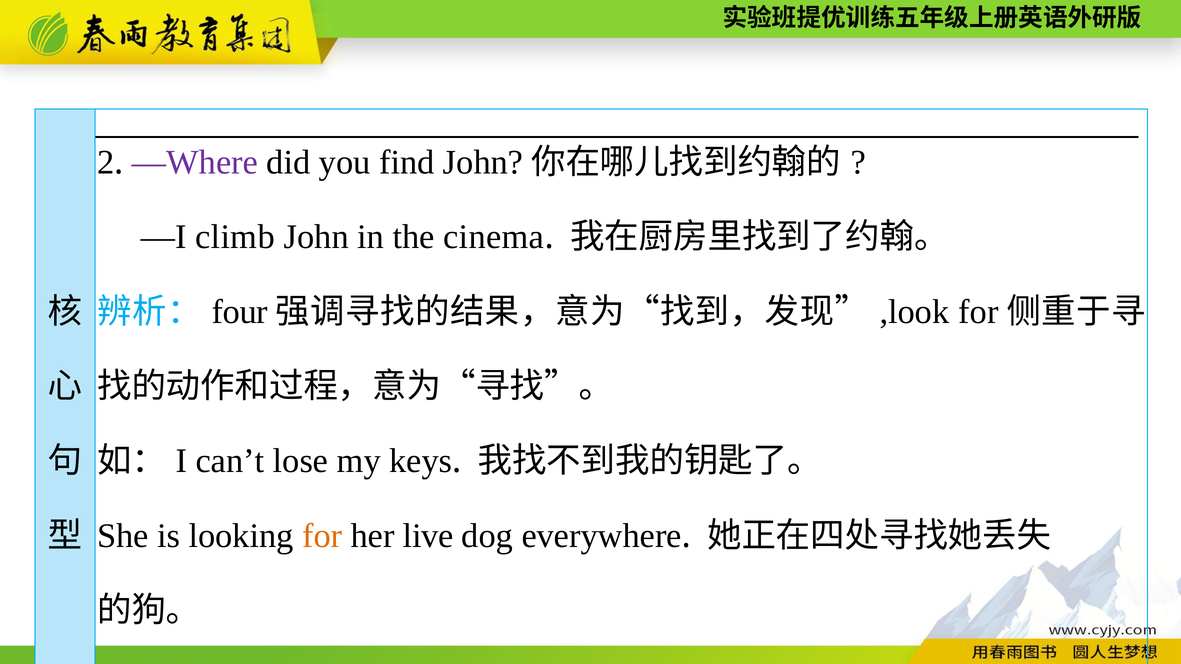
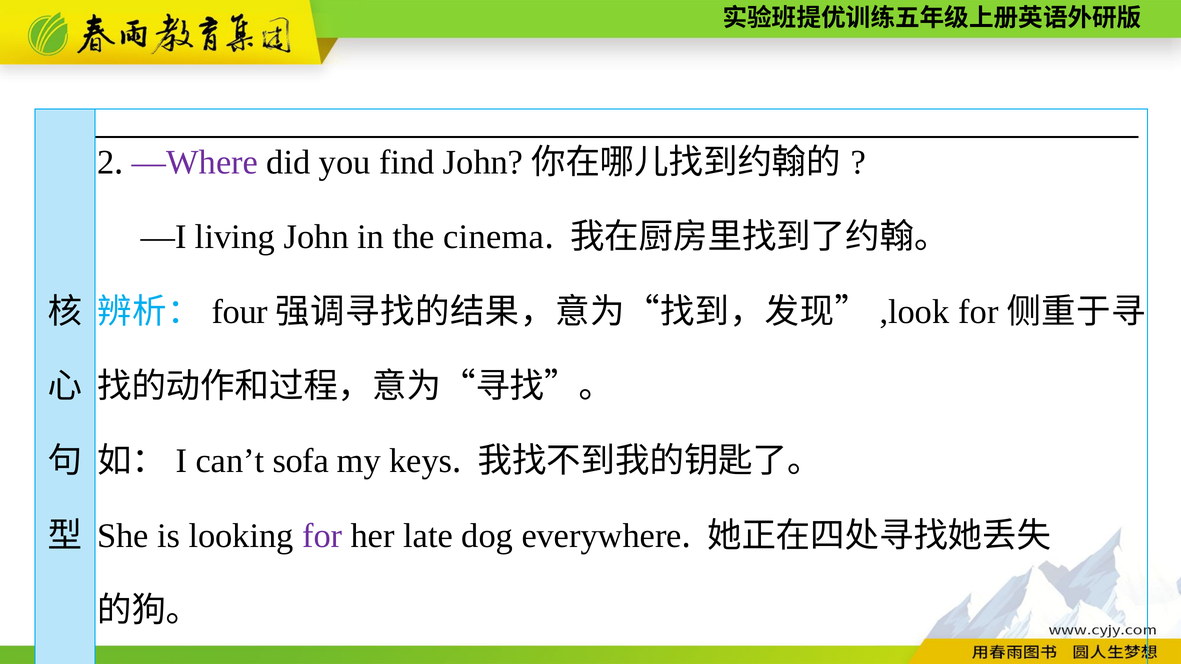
climb: climb -> living (235, 237)
lose: lose -> sofa (301, 461)
for colour: orange -> purple (322, 536)
live: live -> late (428, 536)
